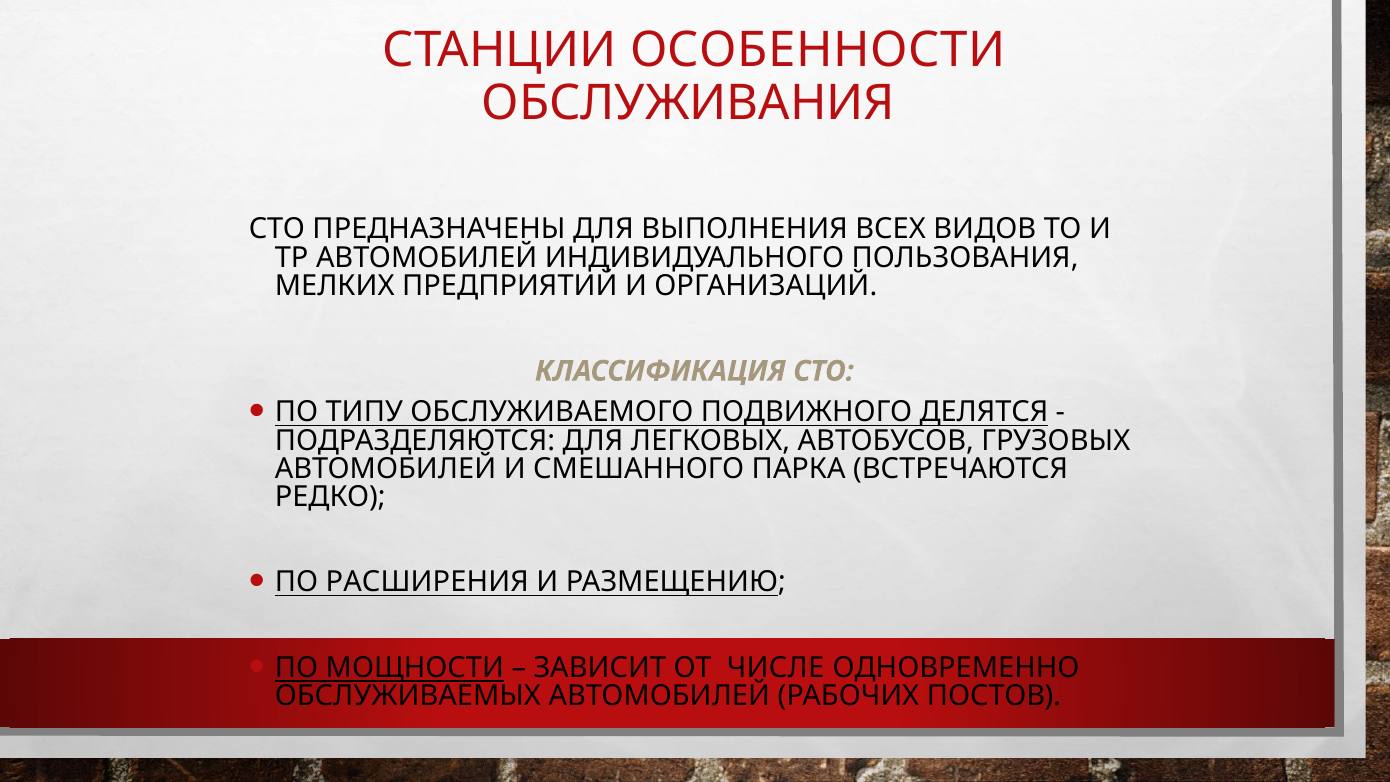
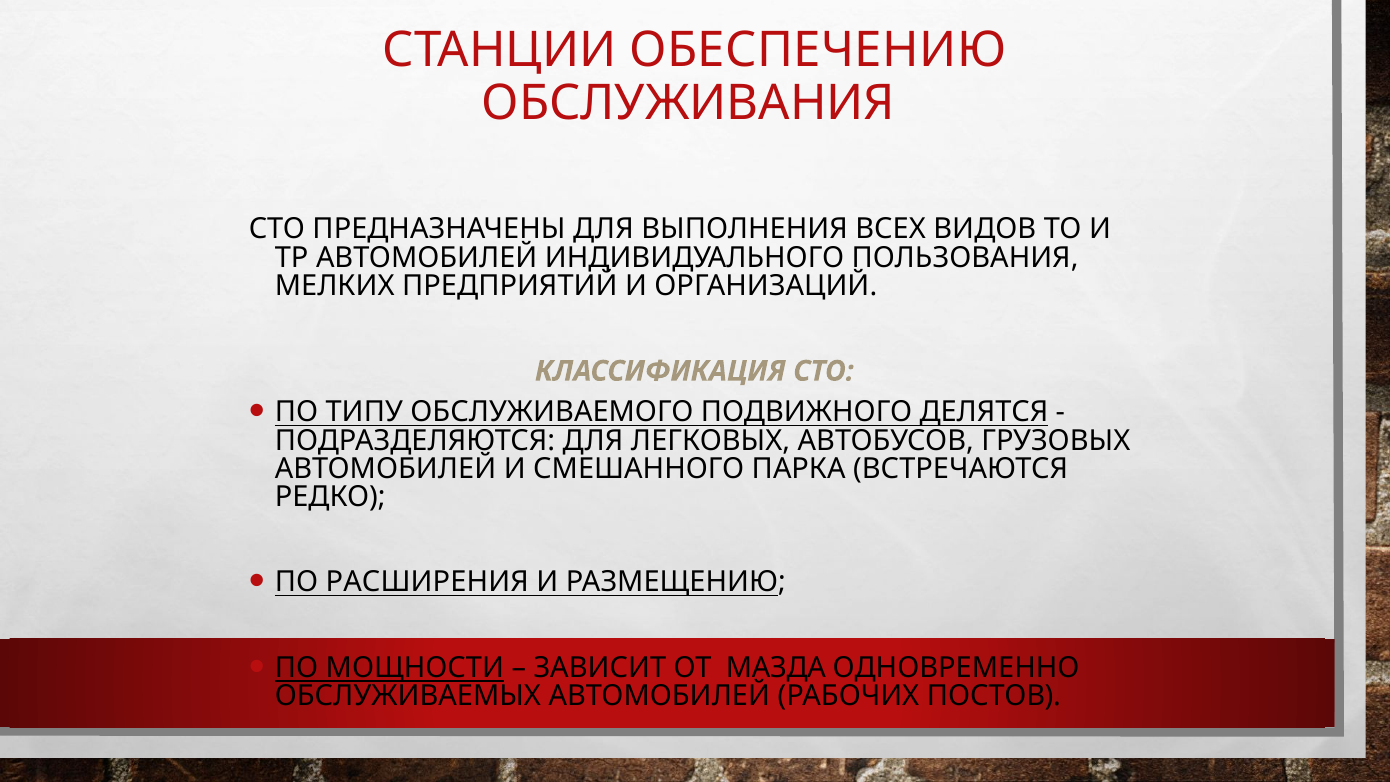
ОСОБЕННОСТИ: ОСОБЕННОСТИ -> ОБЕСПЕЧЕНИЮ (818, 50)
ЧИСЛЕ: ЧИСЛЕ -> МАЗДА (776, 668)
